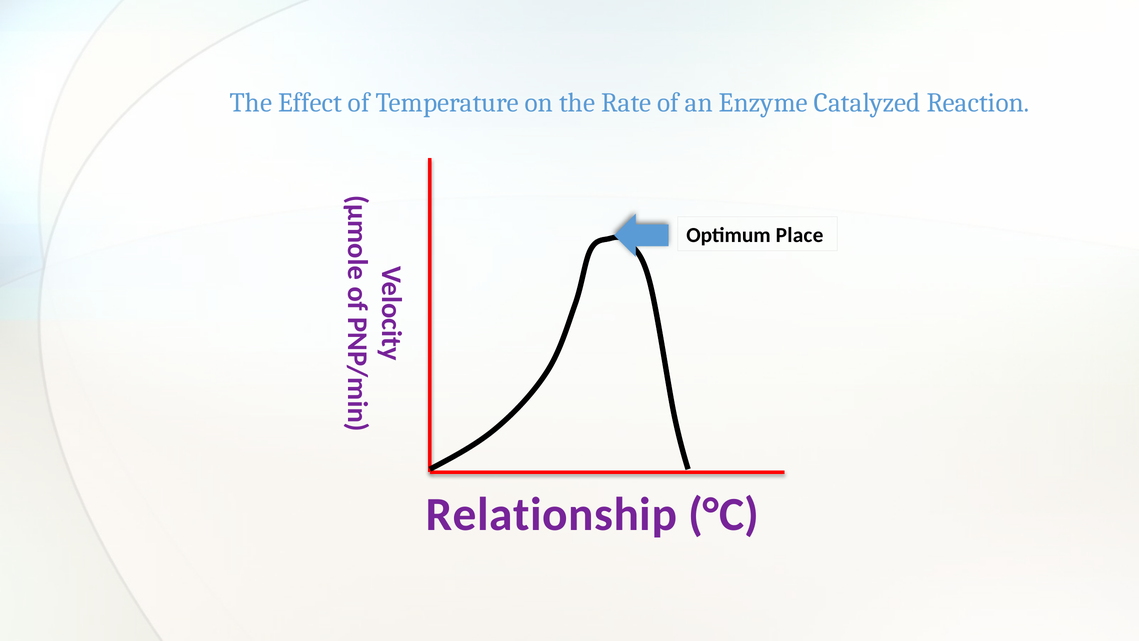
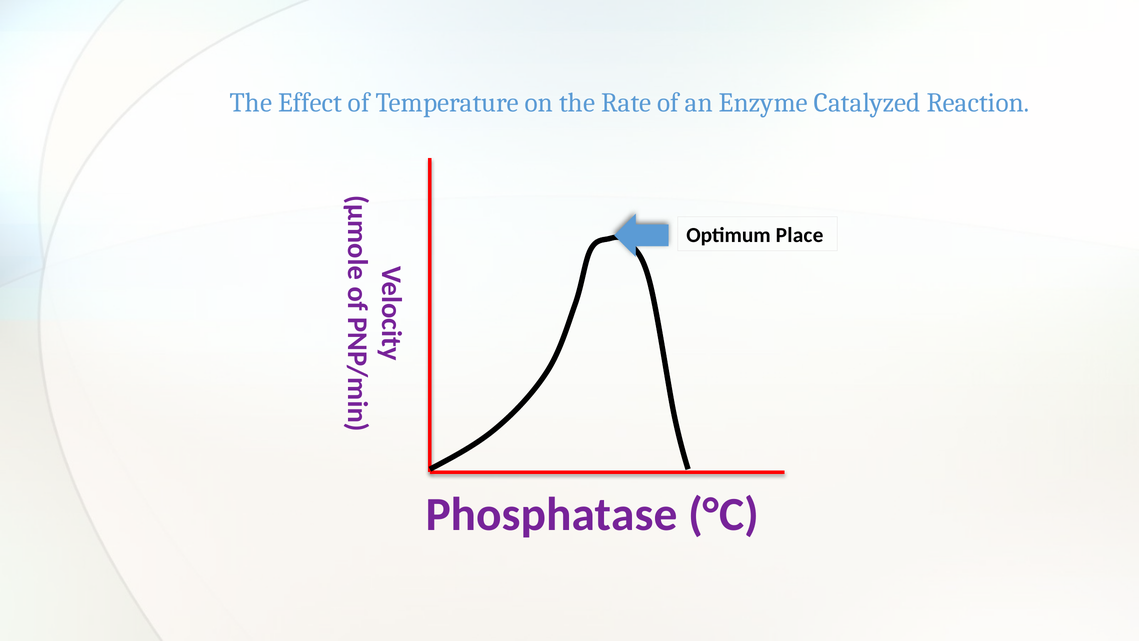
Relationship: Relationship -> Phosphatase (552, 514)
